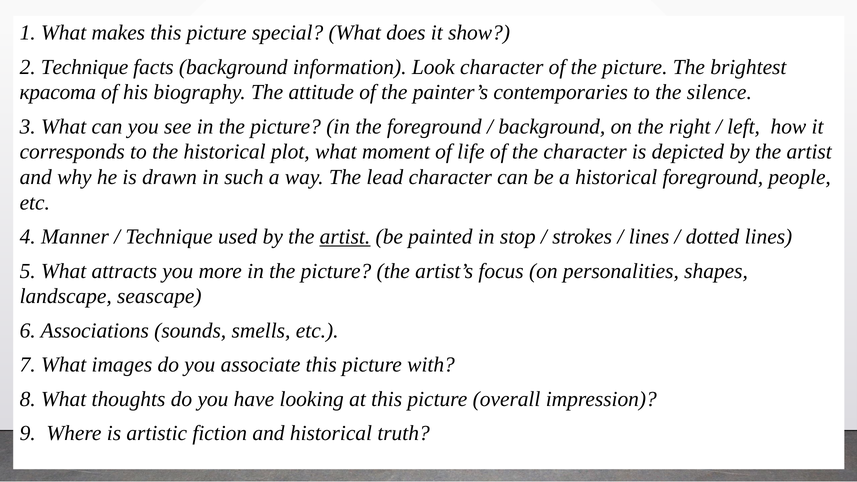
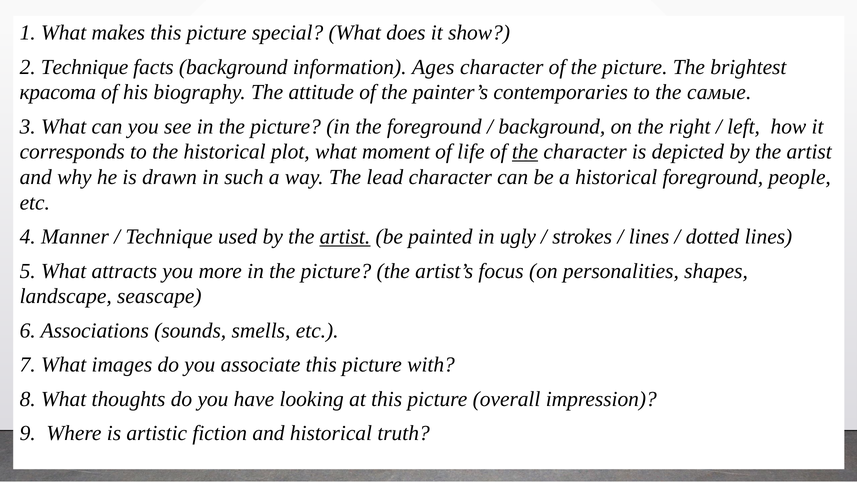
Look: Look -> Ages (433, 67)
silence: silence -> самые (719, 92)
the underline: none -> present (525, 152)
stop: stop -> ugly (518, 237)
